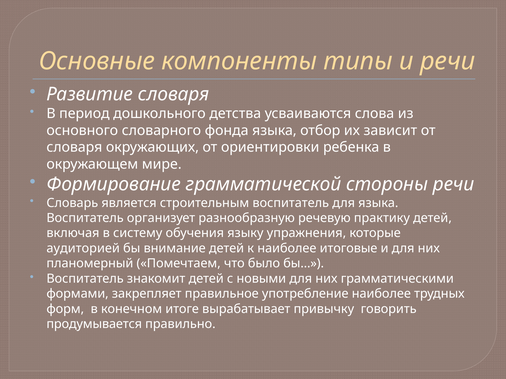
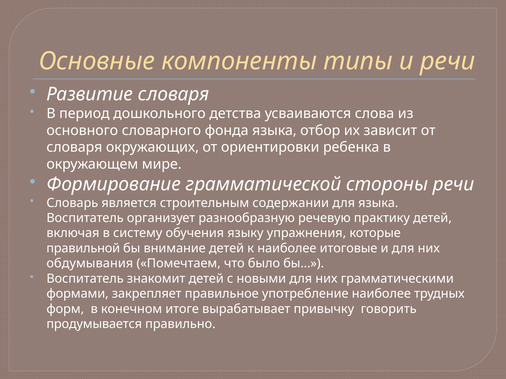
строительным воспитатель: воспитатель -> содержании (291, 203)
аудиторией: аудиторией -> правильной (83, 249)
планомерный: планомерный -> обдумывания (90, 264)
